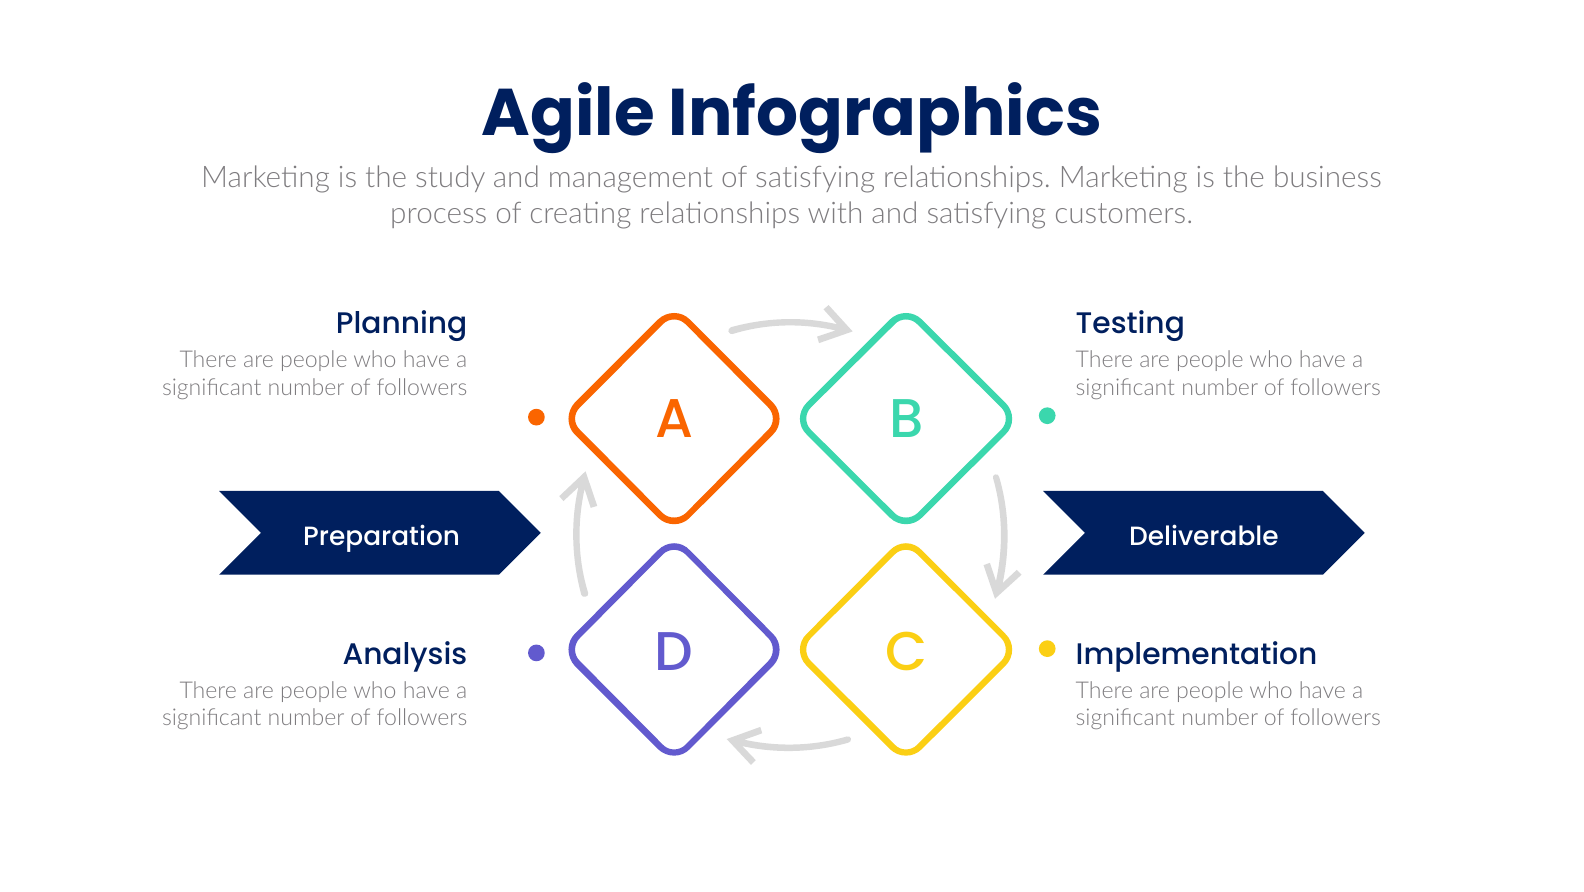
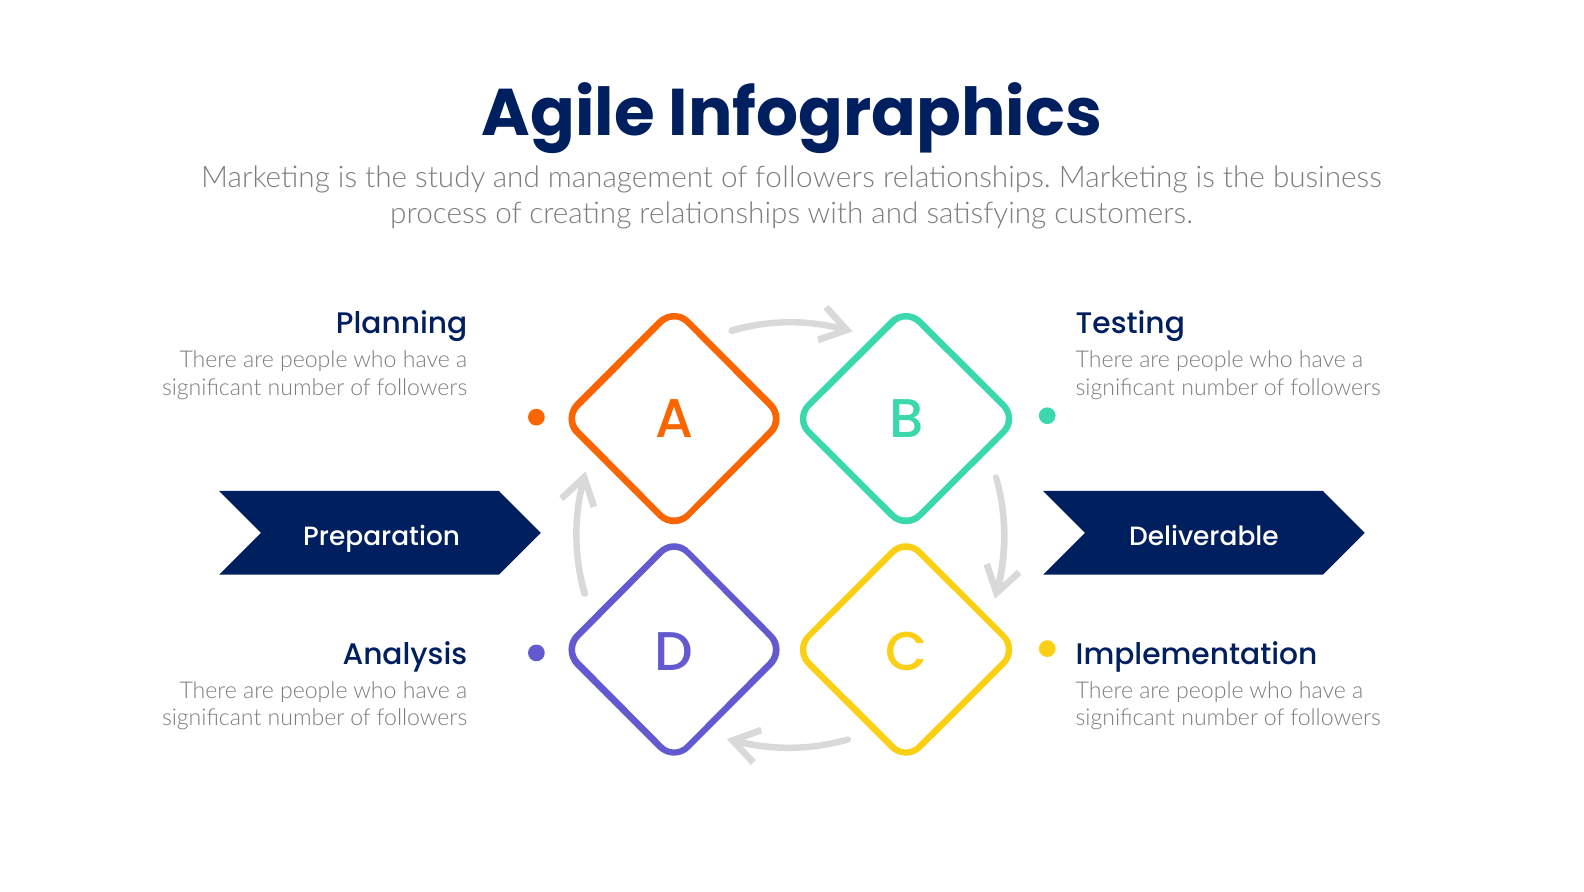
management of satisfying: satisfying -> followers (815, 178)
